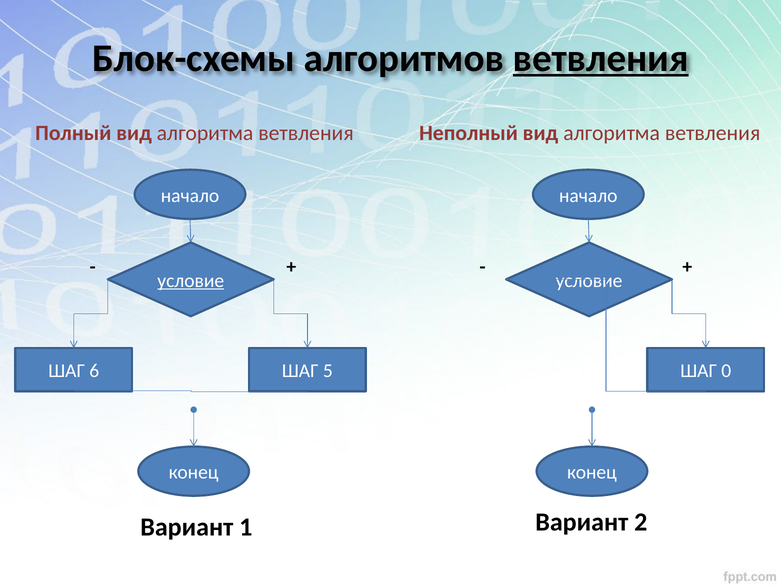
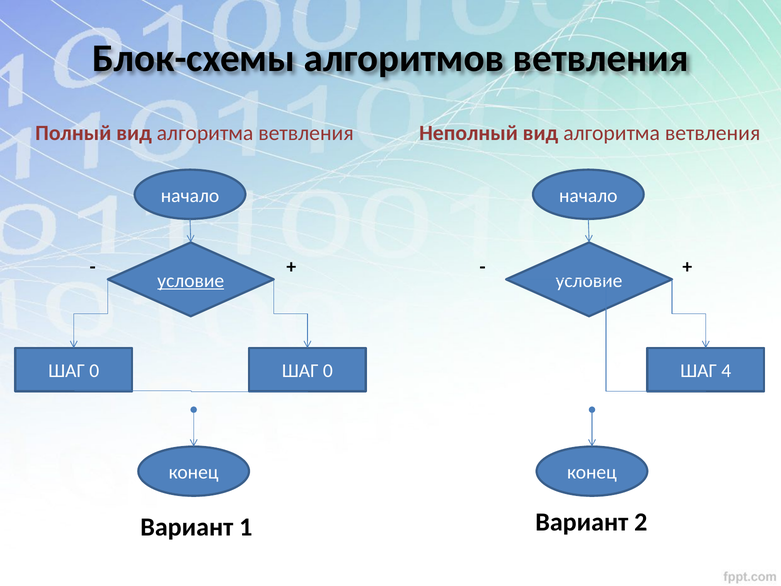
ветвления underline: present -> none (601, 58)
6: 6 -> 0 (94, 371)
5: 5 -> 0 (328, 371)
0: 0 -> 4 (726, 371)
